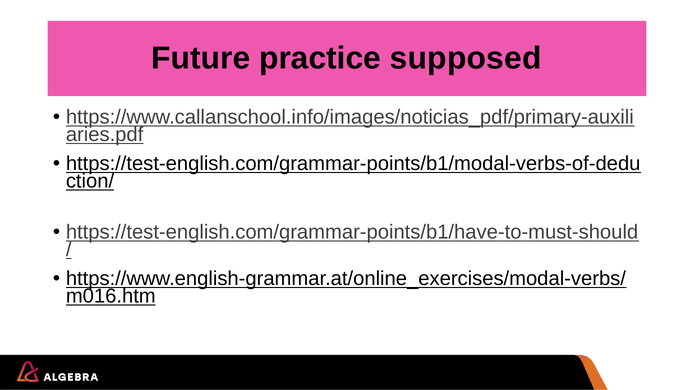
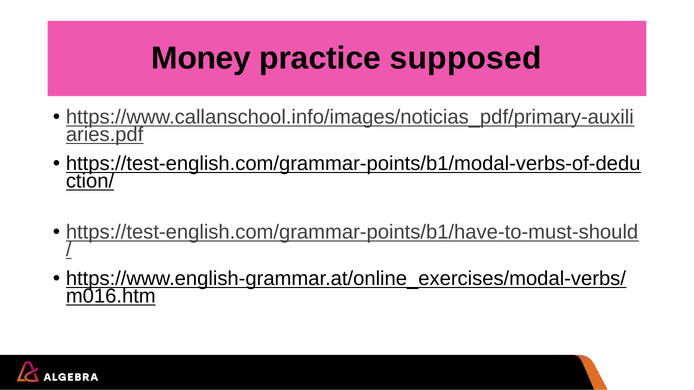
Future: Future -> Money (201, 58)
